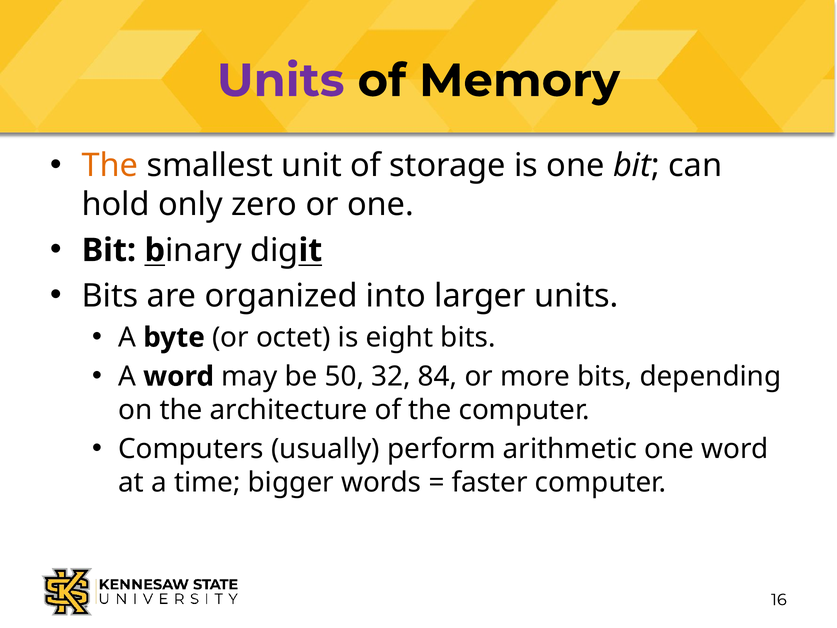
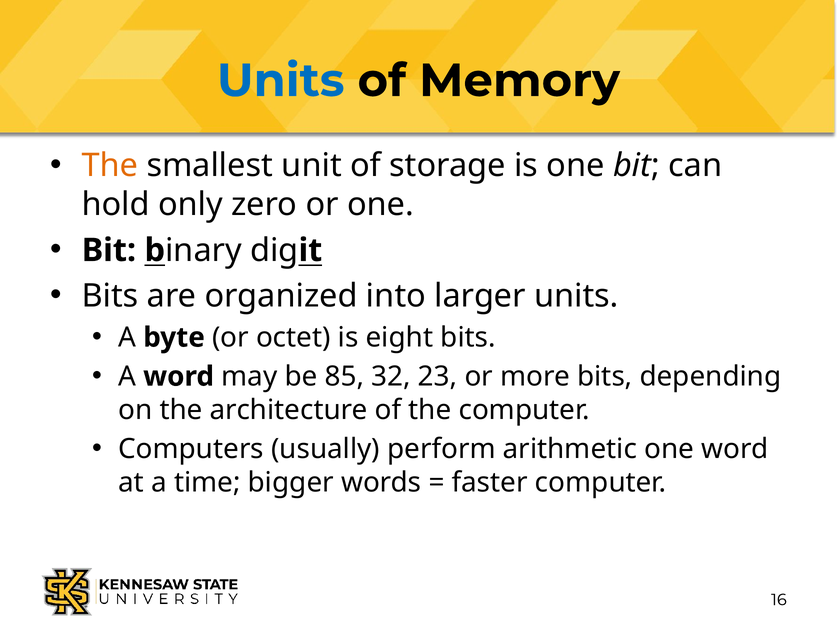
Units colour: purple -> blue (281, 81)
50: 50 -> 85 (344, 376)
84: 84 -> 23 (438, 376)
